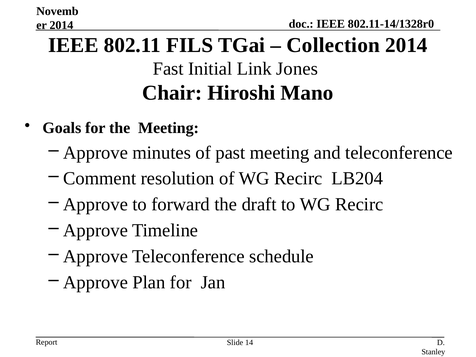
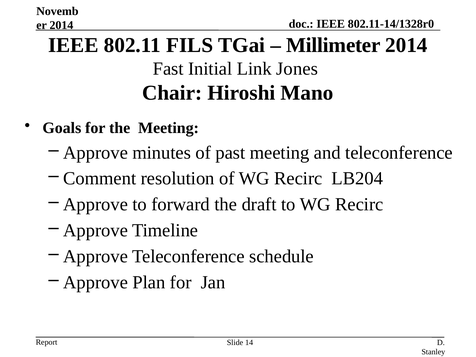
Collection: Collection -> Millimeter (333, 45)
